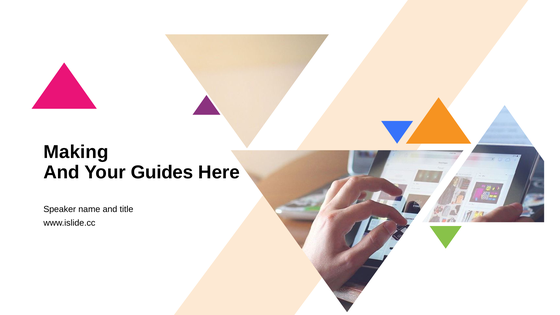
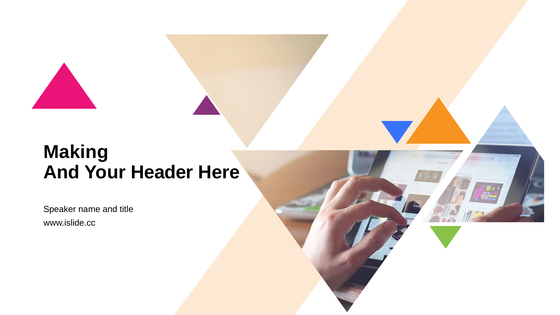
Guides: Guides -> Header (162, 172)
